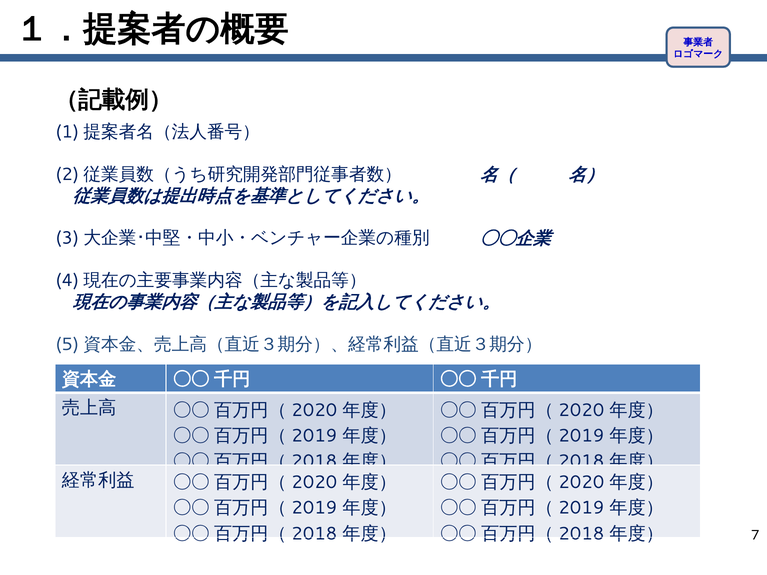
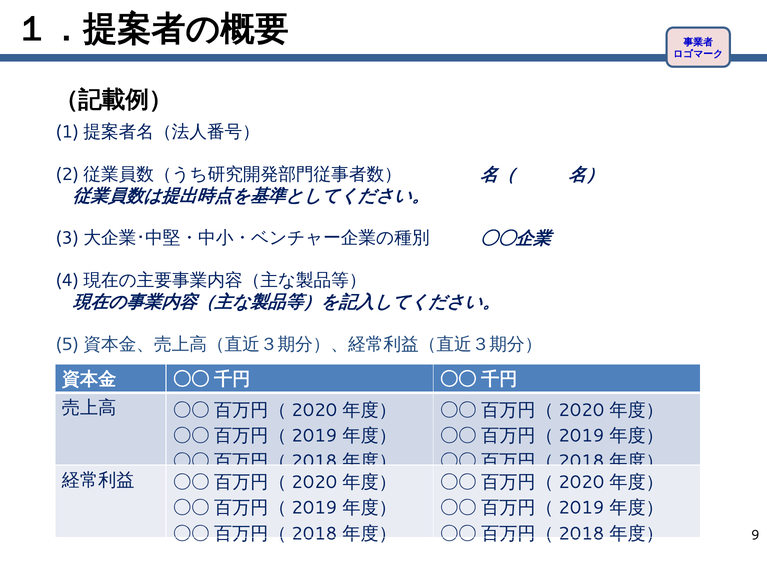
7: 7 -> 9 (755, 536)
